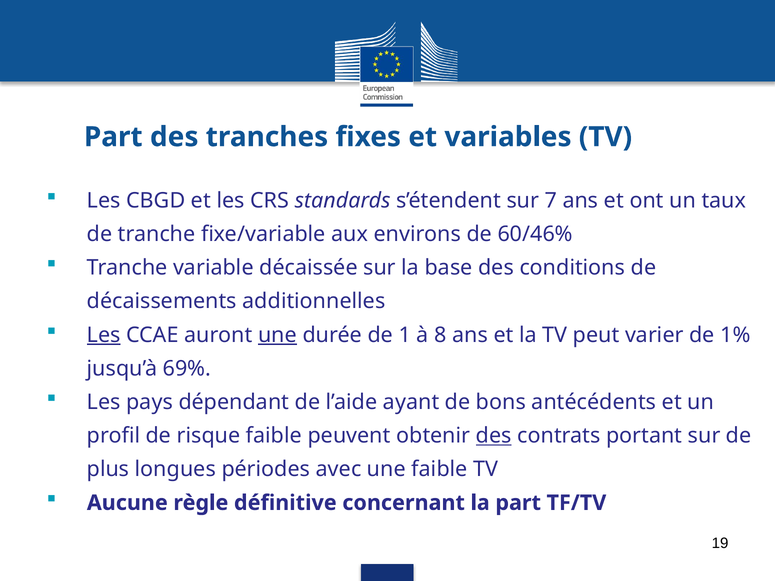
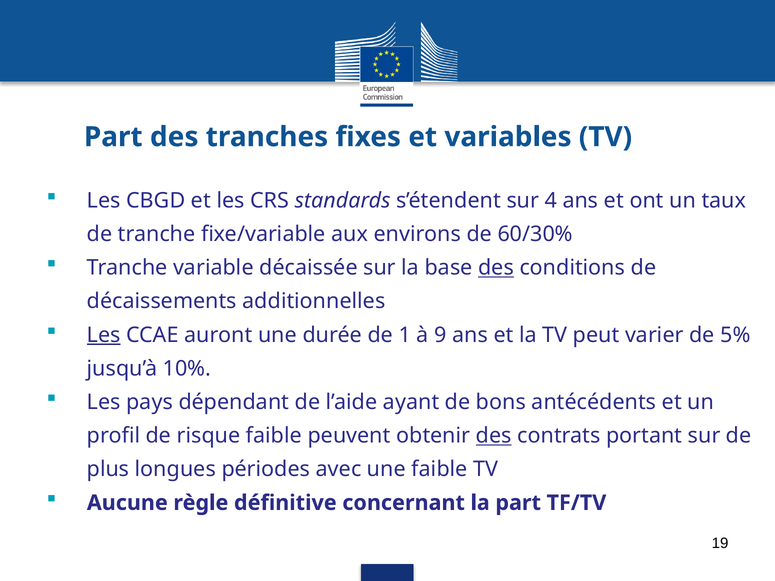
7: 7 -> 4 (551, 201)
60/46%: 60/46% -> 60/30% (535, 234)
des underline: none -> present (496, 268)
une underline: present -> none (277, 335)
8: 8 -> 9 (440, 335)
1%: 1% -> 5% (735, 335)
69%: 69% -> 10% (187, 369)
